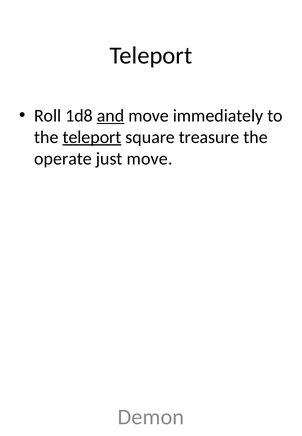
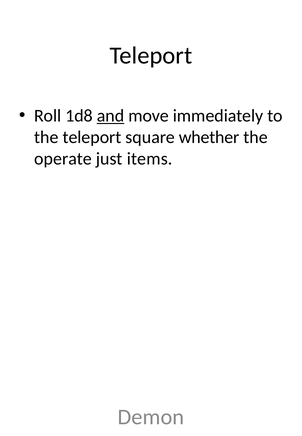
teleport underline: present -> none (92, 137)
treasure: treasure -> whether (209, 137)
just move: move -> items (150, 159)
